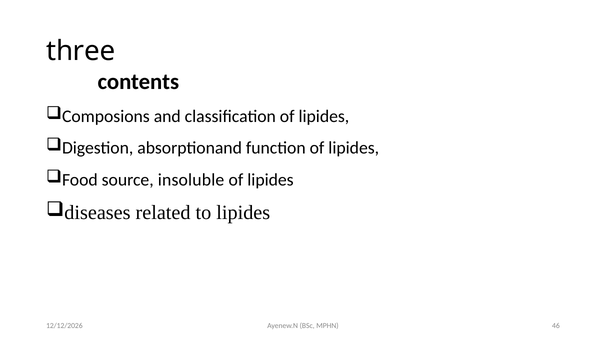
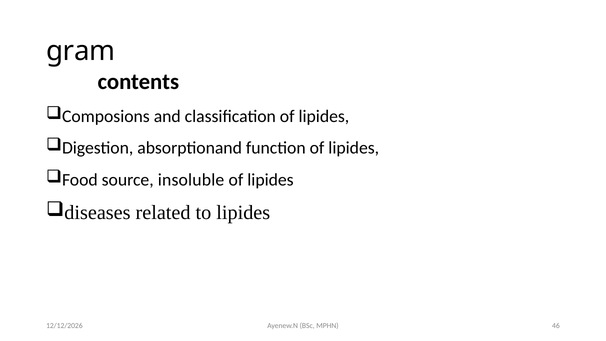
three: three -> gram (81, 51)
